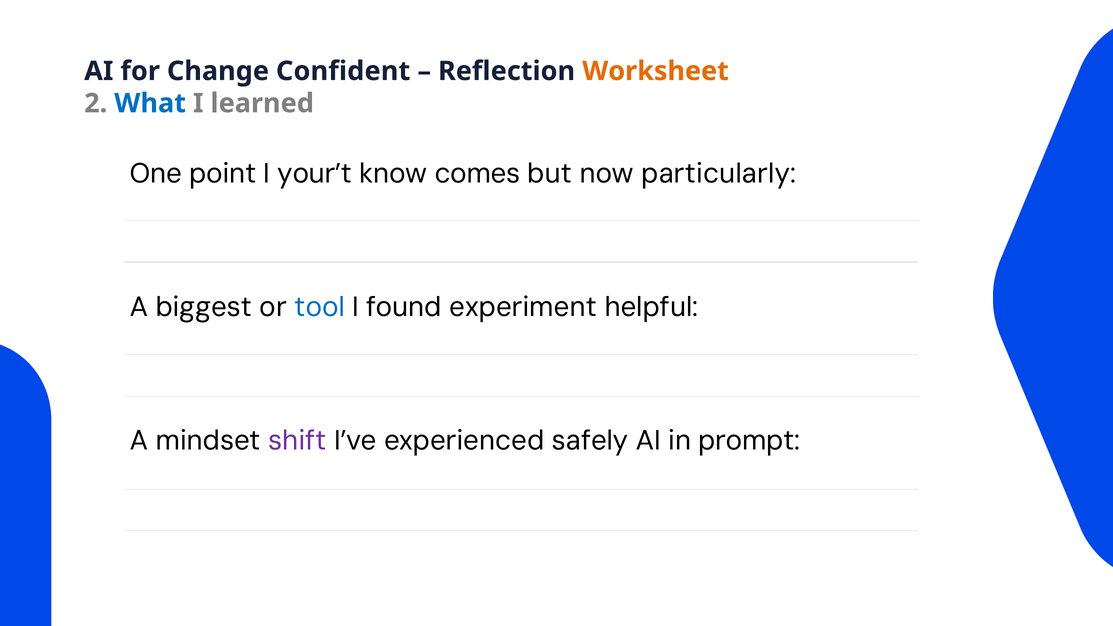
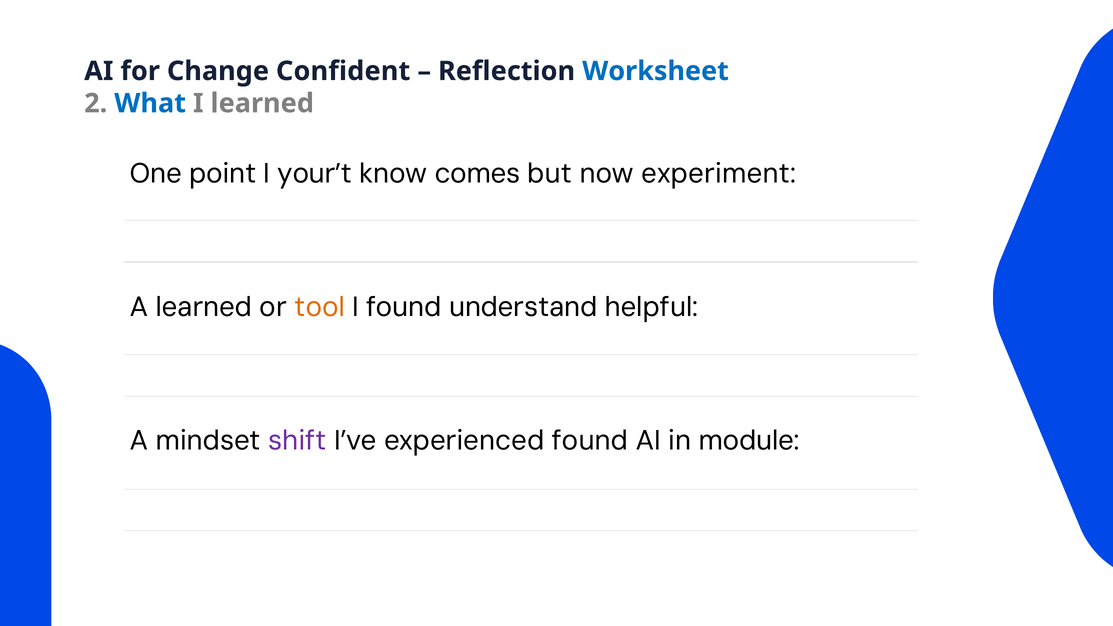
Worksheet colour: orange -> blue (656, 71)
particularly: particularly -> experiment (719, 173)
A biggest: biggest -> learned (204, 307)
tool colour: blue -> orange (320, 307)
experiment: experiment -> understand (523, 307)
experienced safely: safely -> found (590, 441)
prompt: prompt -> module (749, 441)
